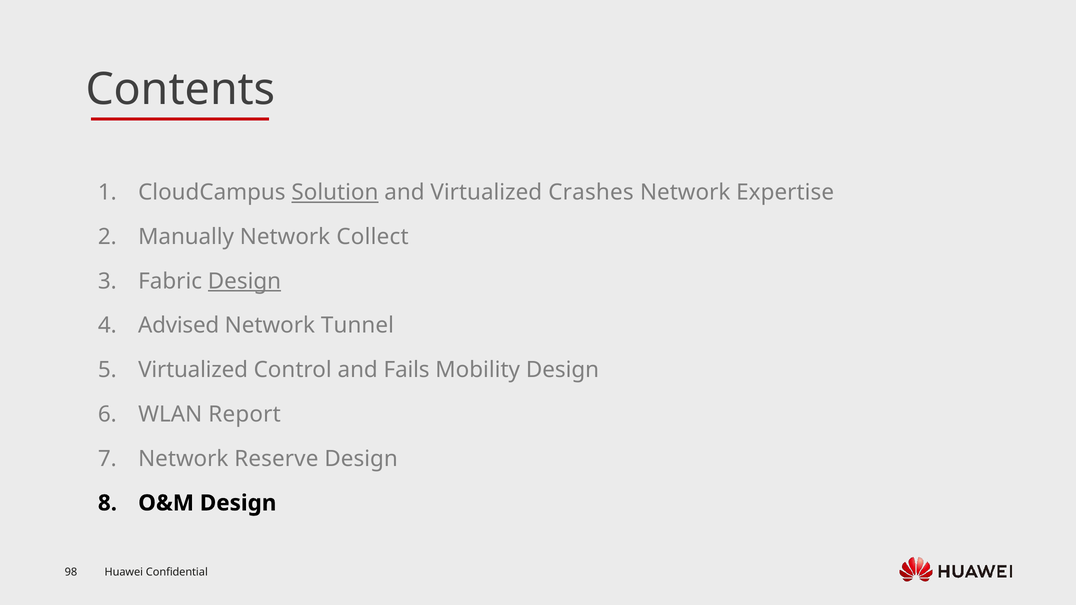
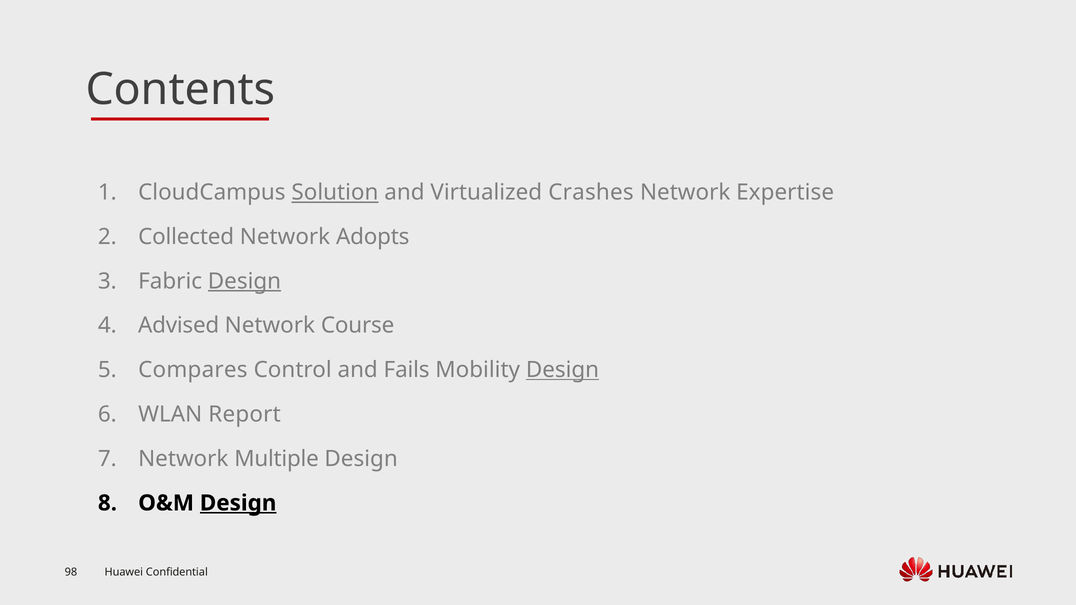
Manually: Manually -> Collected (186, 237)
Collect: Collect -> Adopts (373, 237)
Tunnel: Tunnel -> Course (358, 326)
Virtualized: Virtualized -> Compares (193, 370)
Design underline: none -> present (563, 370)
Reserve: Reserve -> Multiple (277, 459)
Design underline: none -> present (238, 503)
